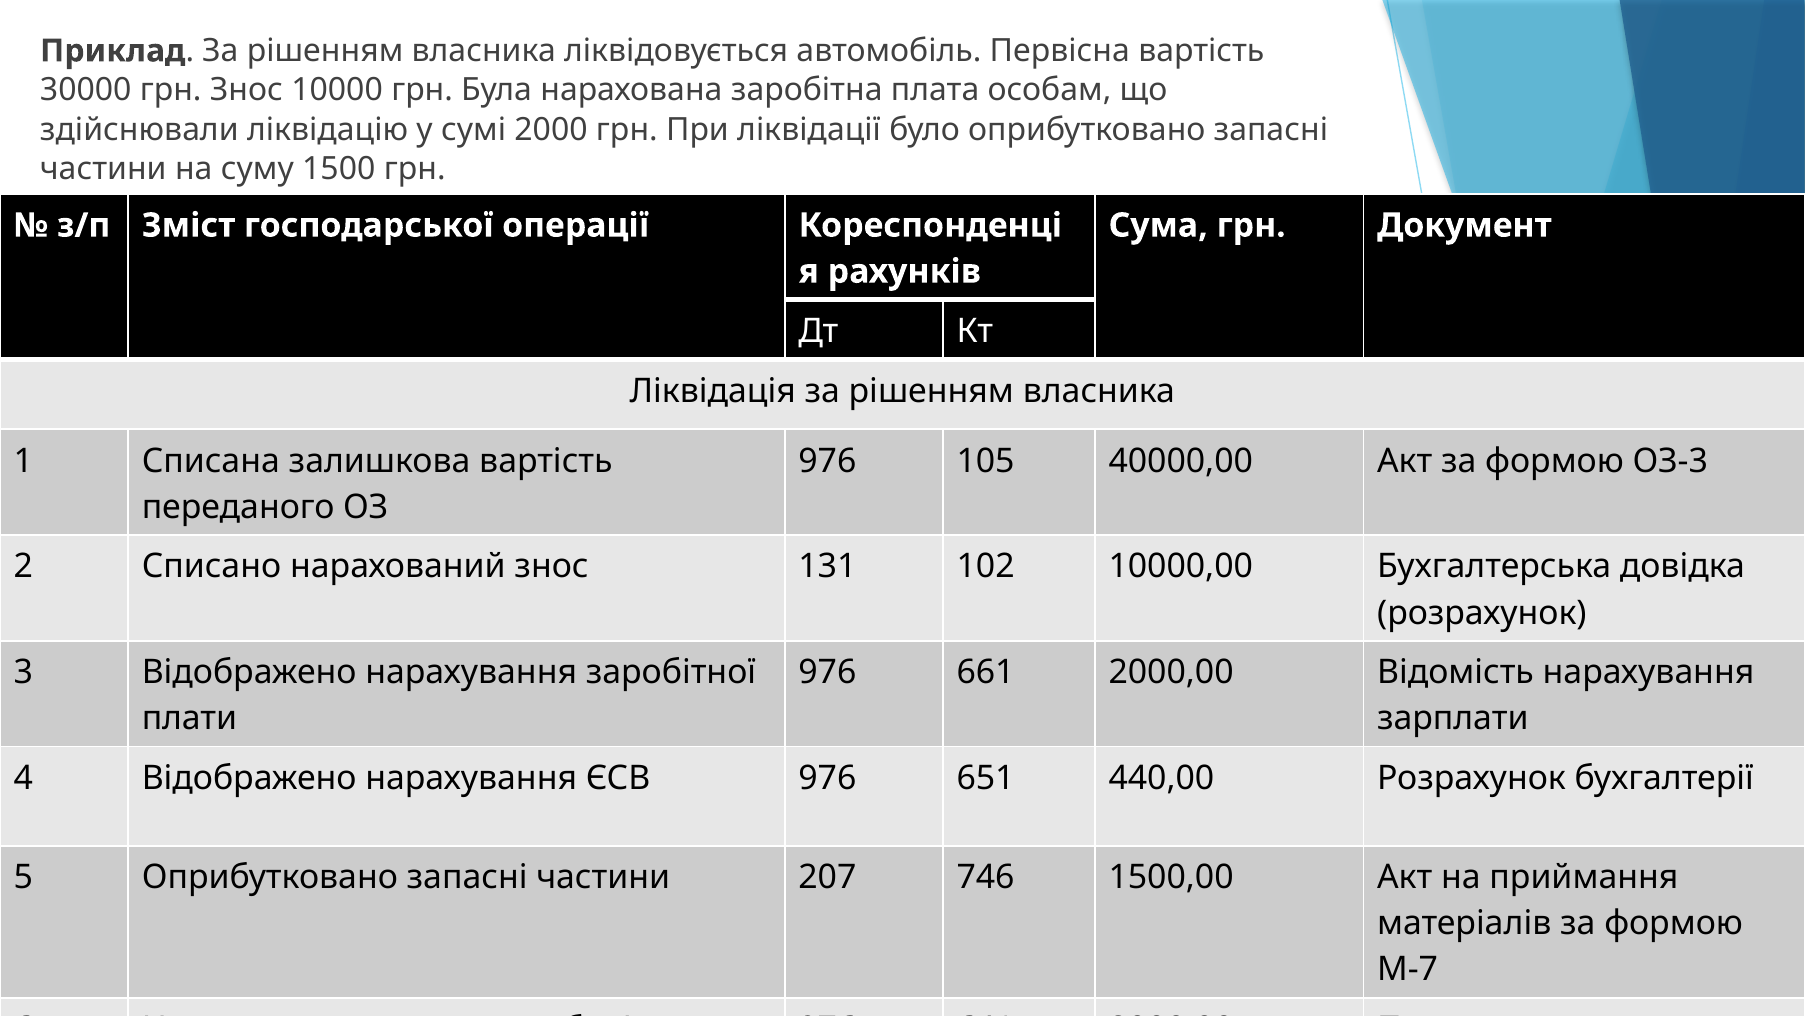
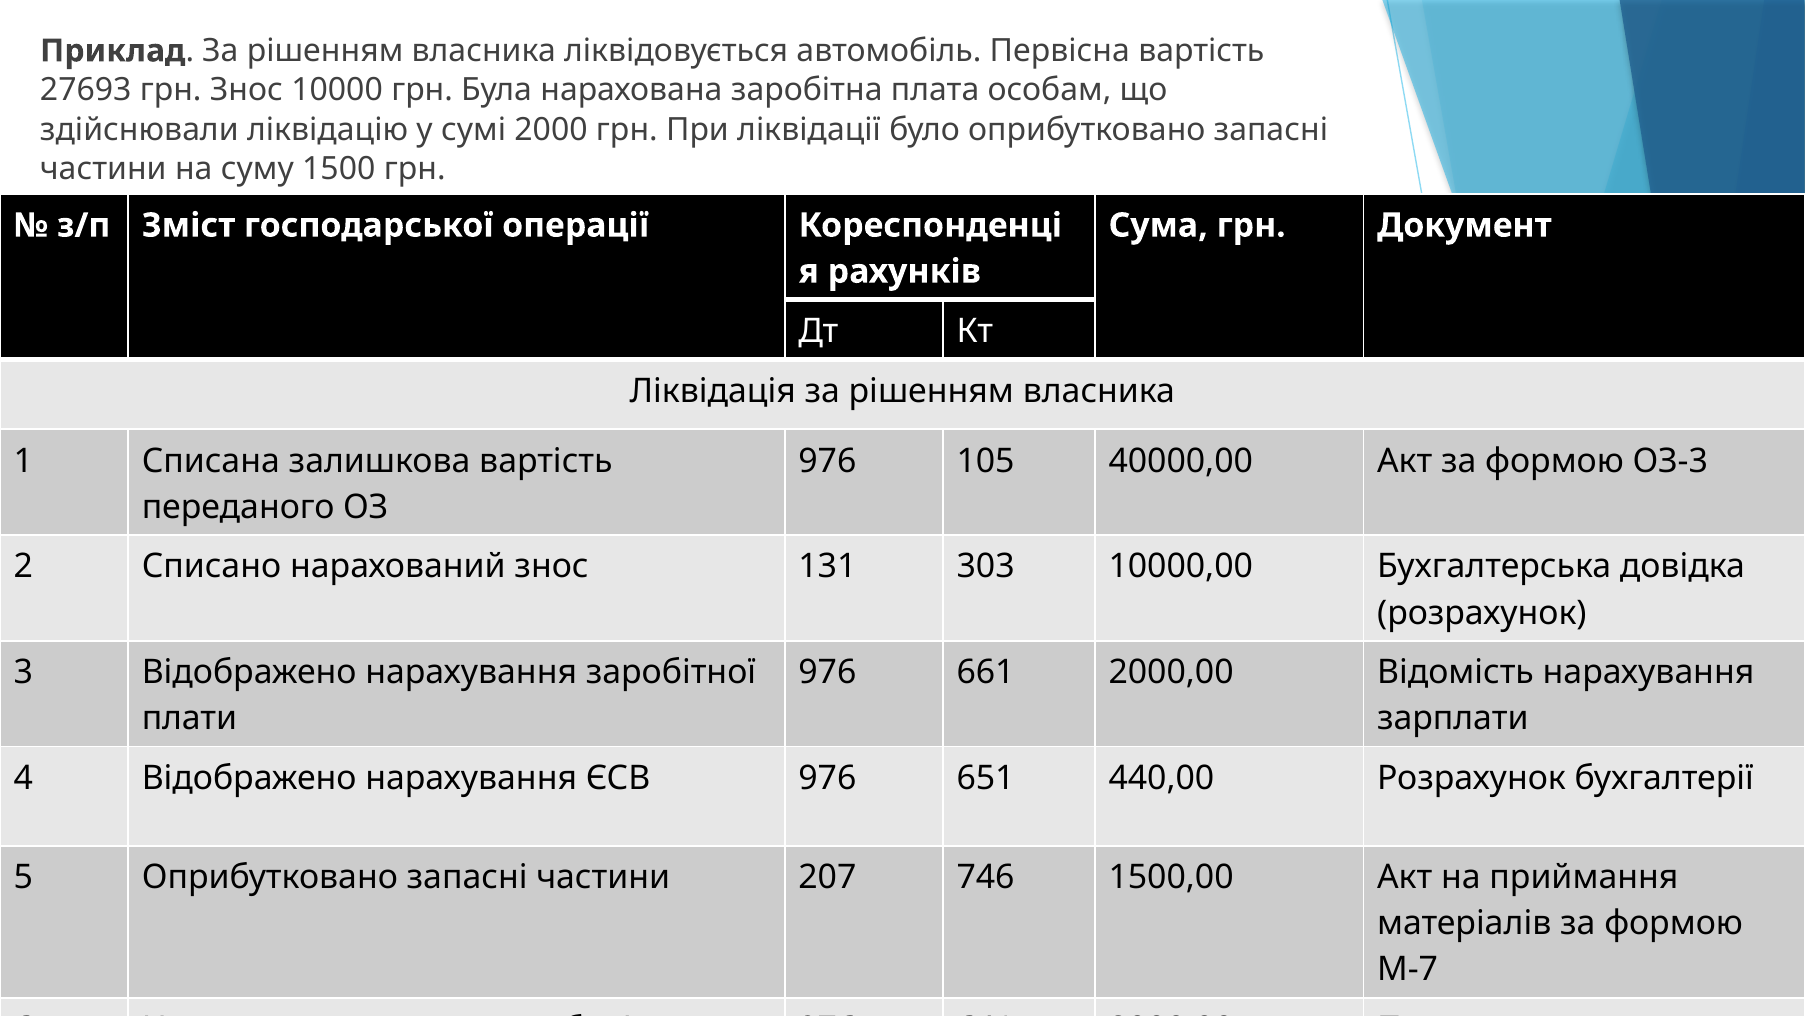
30000: 30000 -> 27693 (86, 90)
102: 102 -> 303 (986, 566)
